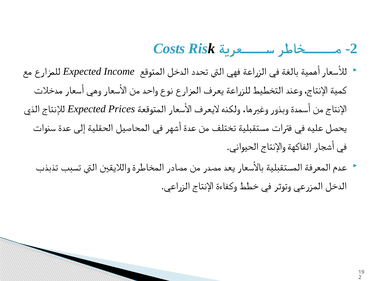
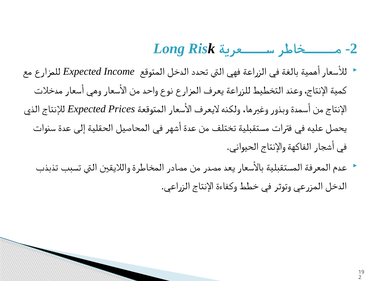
Costs: Costs -> Long (169, 49)
